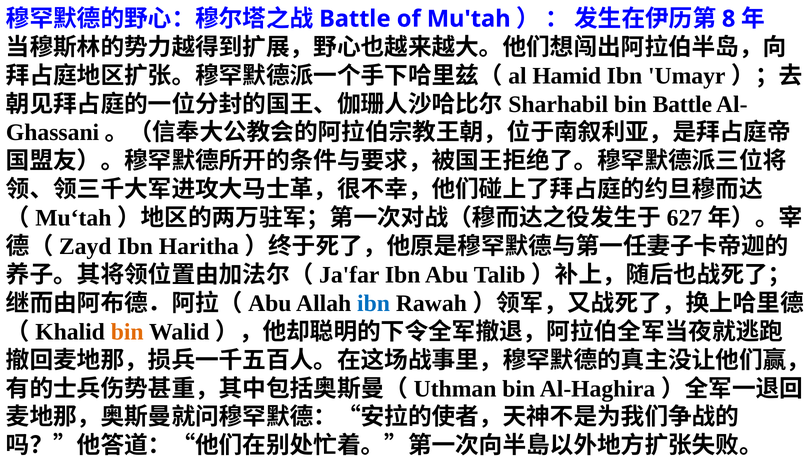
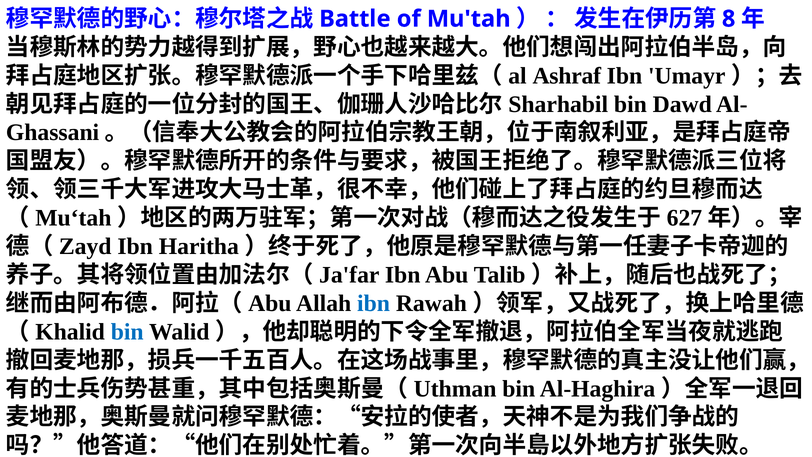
Hamid: Hamid -> Ashraf (567, 76)
bin Battle: Battle -> Dawd (682, 104)
bin colour: orange -> blue (127, 332)
